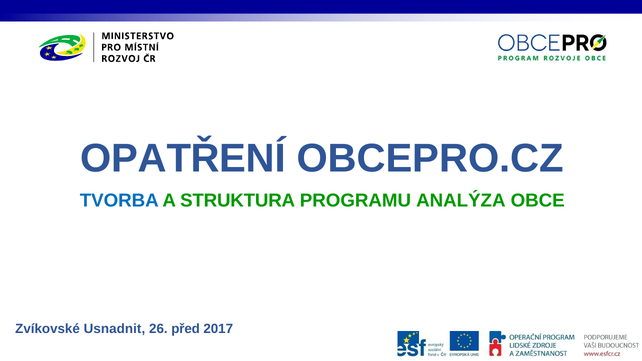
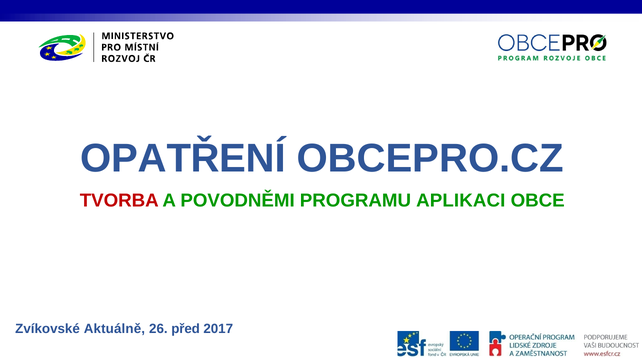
TVORBA colour: blue -> red (119, 201)
STRUKTURA: STRUKTURA -> POVODNĚMI (238, 201)
ANALÝZA: ANALÝZA -> APLIKACI (461, 201)
Usnadnit: Usnadnit -> Aktuálně (114, 329)
